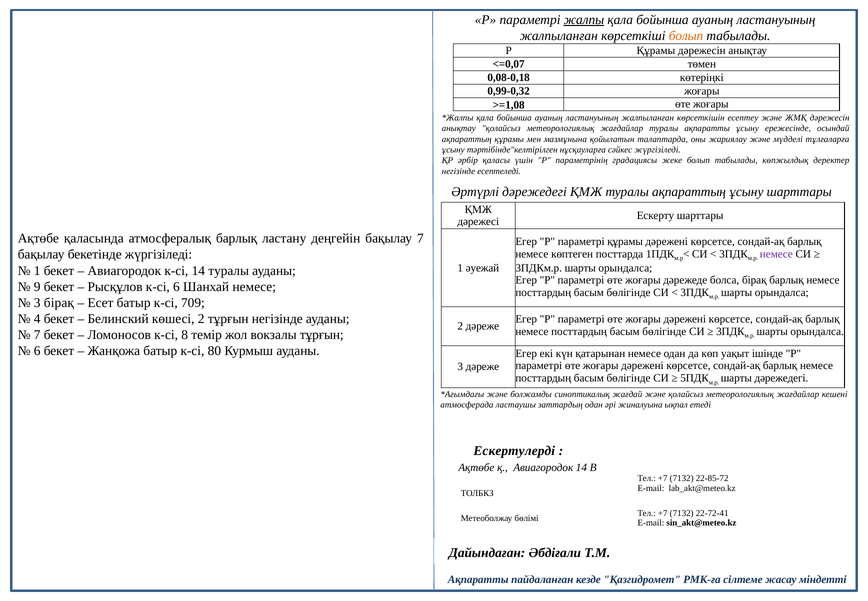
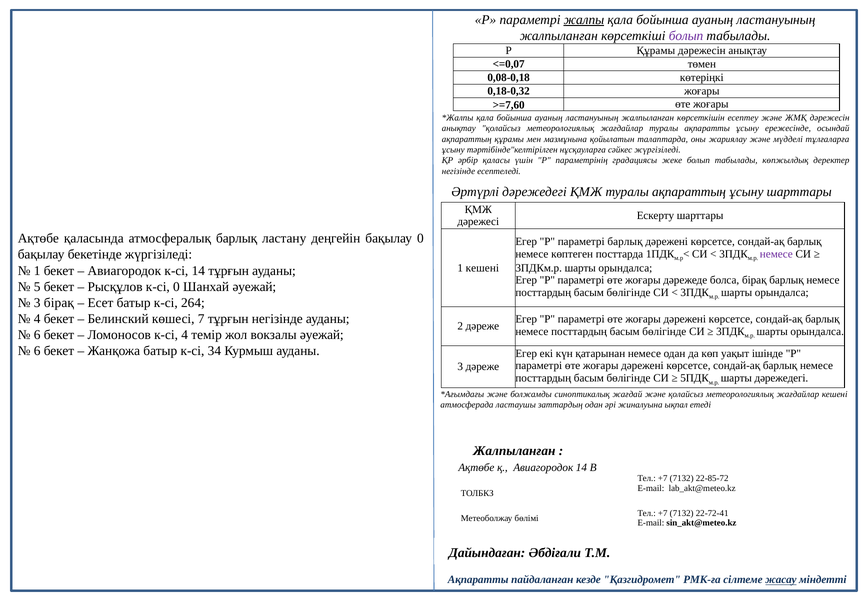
болып colour: orange -> purple (686, 36)
0,99-0,32: 0,99-0,32 -> 0,18-0,32 (509, 91)
>=1,08: >=1,08 -> >=7,60 (509, 105)
бақылау 7: 7 -> 0 (420, 239)
параметрі құрамы: құрамы -> барлық (625, 242)
1 әуежай: әуежай -> кешені (482, 268)
14 туралы: туралы -> тұрғын (229, 271)
9: 9 -> 5 (37, 287)
к-сі 6: 6 -> 0 (176, 287)
Шанхай немесе: немесе -> әуежай (254, 287)
709: 709 -> 264 (193, 303)
көшесі 2: 2 -> 7 (201, 319)
7: 7 -> 6 (37, 335)
к-сі 8: 8 -> 4 (185, 335)
вокзалы тұрғын: тұрғын -> әуежай (322, 335)
80: 80 -> 34 (214, 351)
Ескертулерді: Ескертулерді -> Жалпыланған (514, 451)
жасау underline: none -> present (781, 580)
